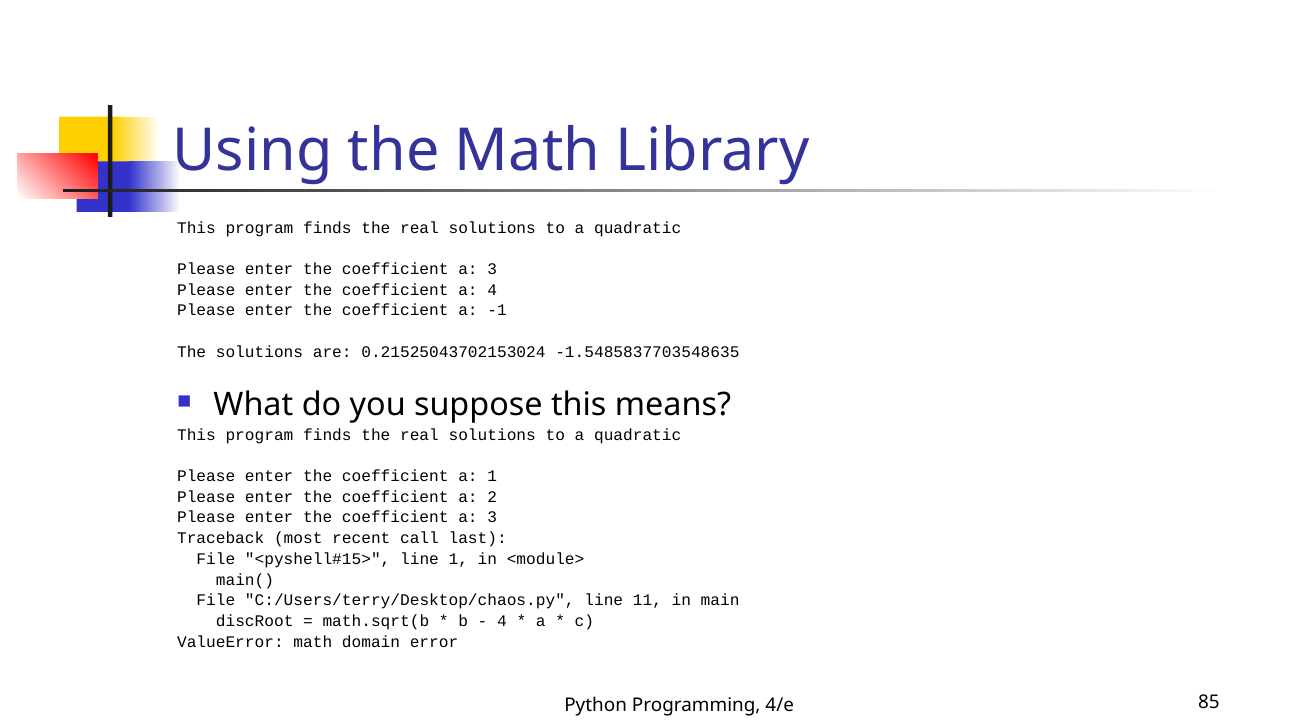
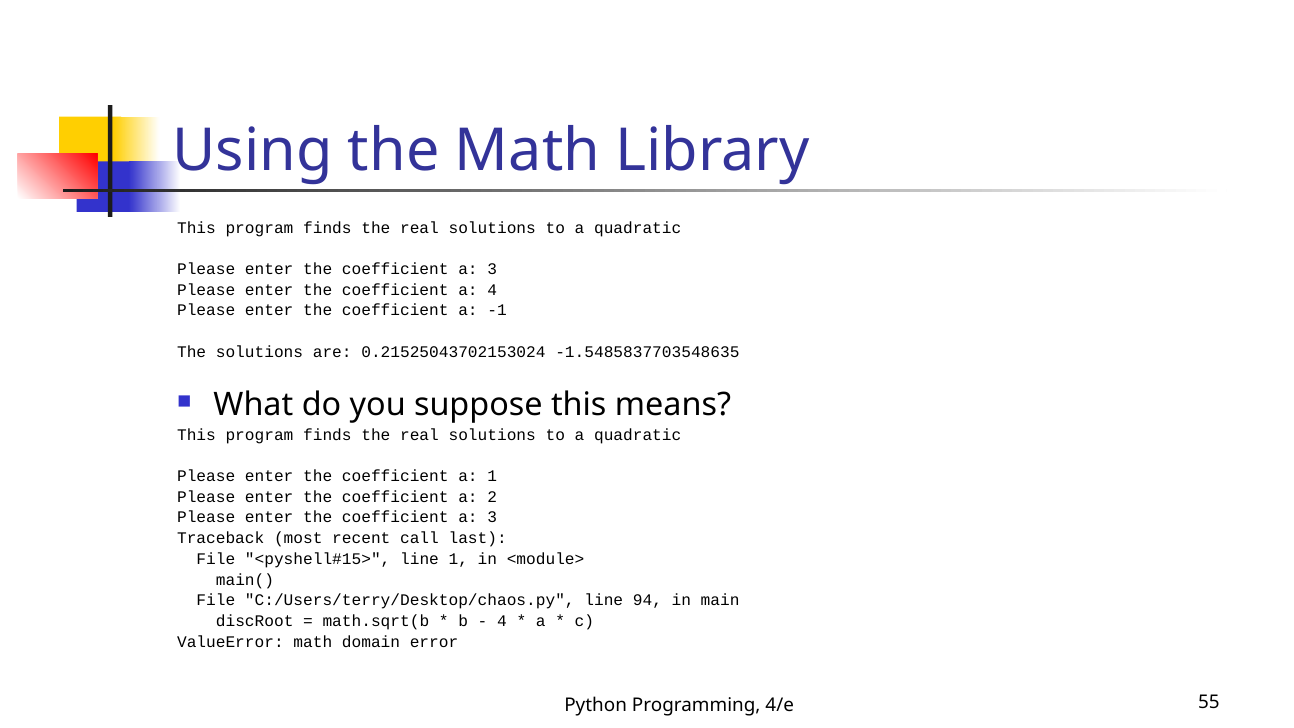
11: 11 -> 94 (647, 600)
85: 85 -> 55 (1209, 702)
